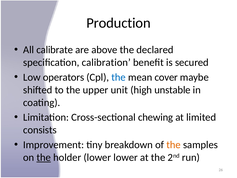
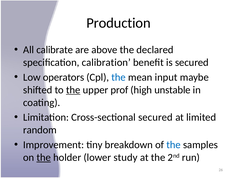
cover: cover -> input (166, 77)
the underline: none -> present (73, 90)
unit: unit -> prof (119, 90)
Cross-sectional chewing: chewing -> secured (155, 117)
consists: consists -> random (40, 130)
the colour: orange -> blue (173, 145)
lower lower: lower -> study (126, 157)
